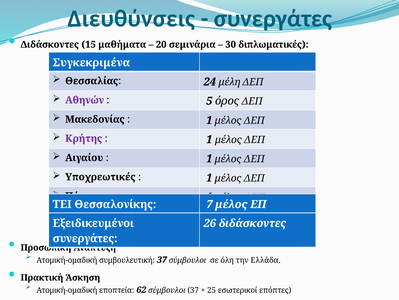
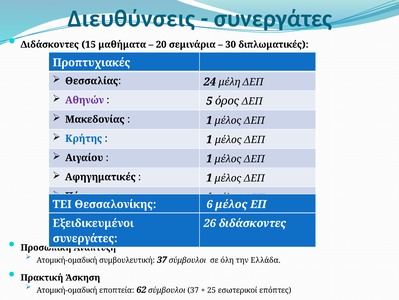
Συγκεκριμένα: Συγκεκριμένα -> Προπτυχιακές (91, 62)
Κρήτης colour: purple -> blue (84, 138)
Υποχρεωτικές: Υποχρεωτικές -> Αφηγηματικές (100, 177)
7: 7 -> 6 (209, 204)
